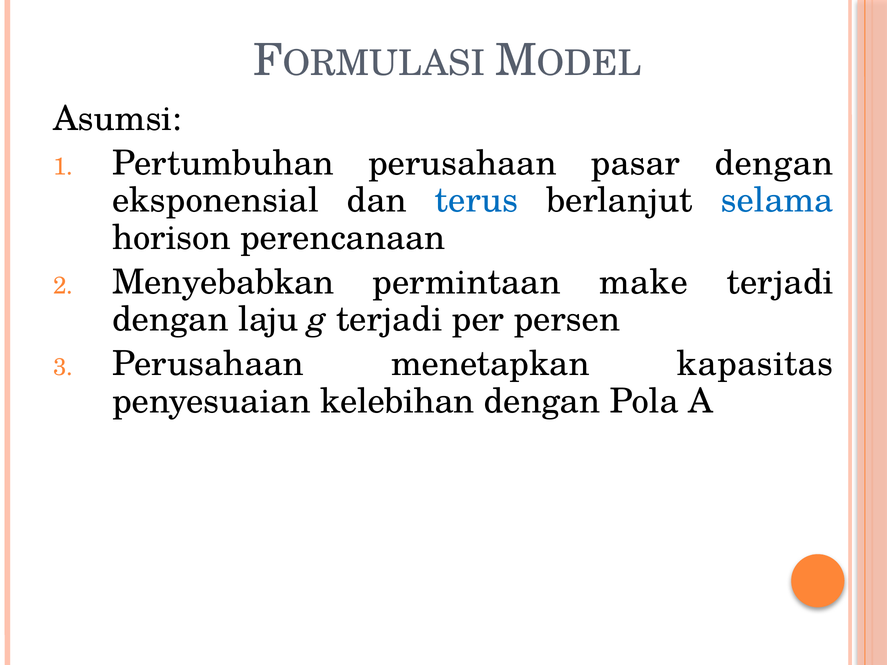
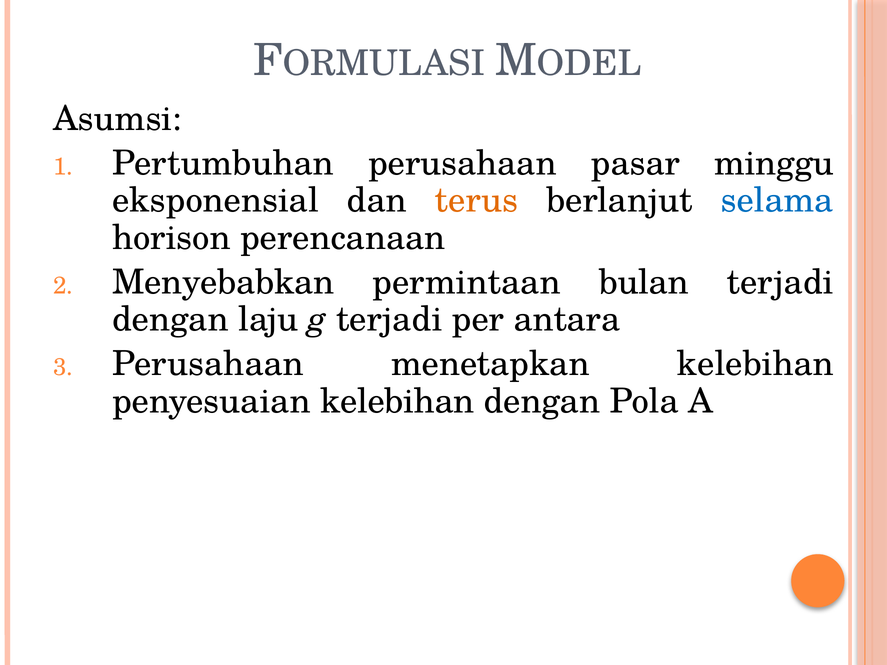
pasar dengan: dengan -> minggu (774, 163)
terus colour: blue -> orange (476, 201)
make: make -> bulan (644, 282)
persen: persen -> antara (567, 320)
menetapkan kapasitas: kapasitas -> kelebihan (755, 364)
